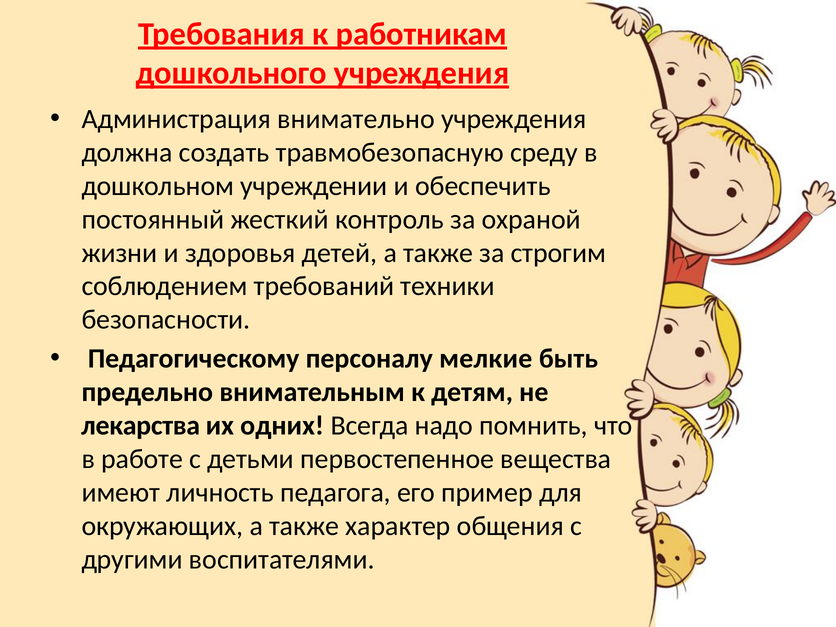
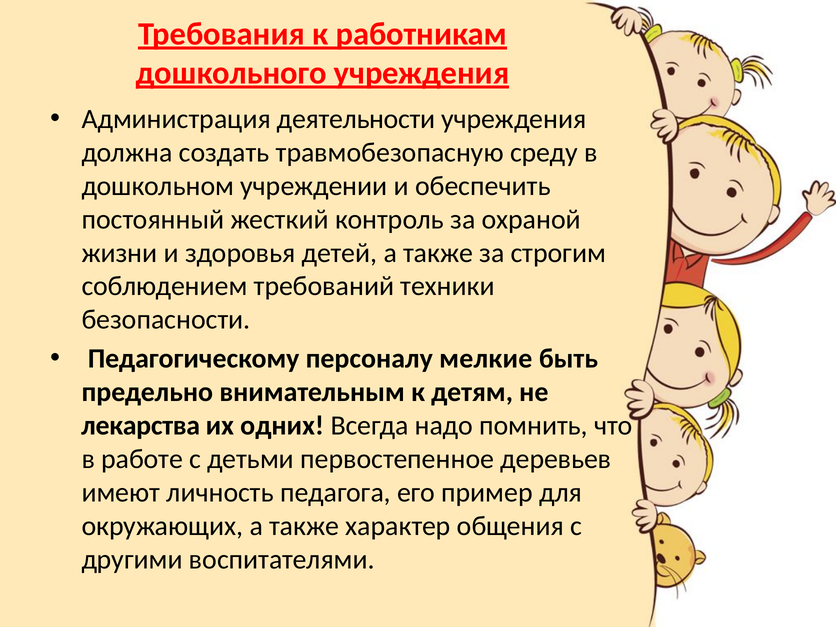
внимательно: внимательно -> деятельности (356, 119)
вещества: вещества -> деревьев (556, 459)
